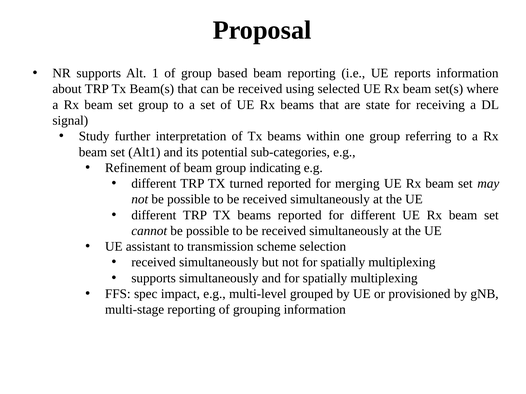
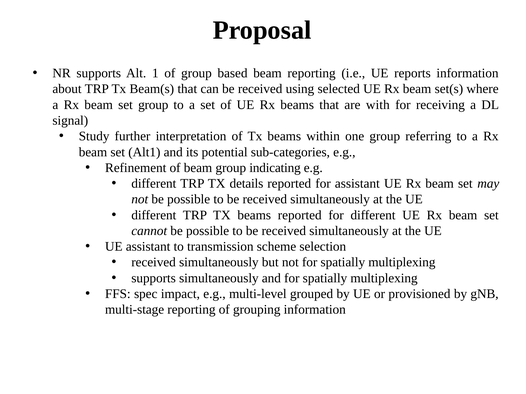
state: state -> with (378, 105)
turned: turned -> details (246, 184)
for merging: merging -> assistant (357, 184)
